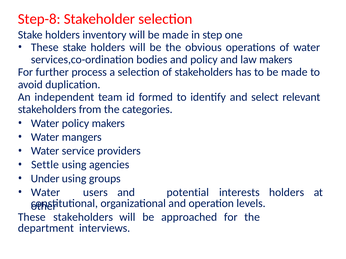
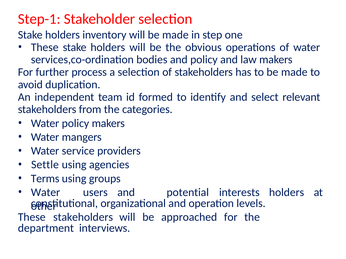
Step-8: Step-8 -> Step-1 (39, 19)
Under: Under -> Terms (45, 179)
